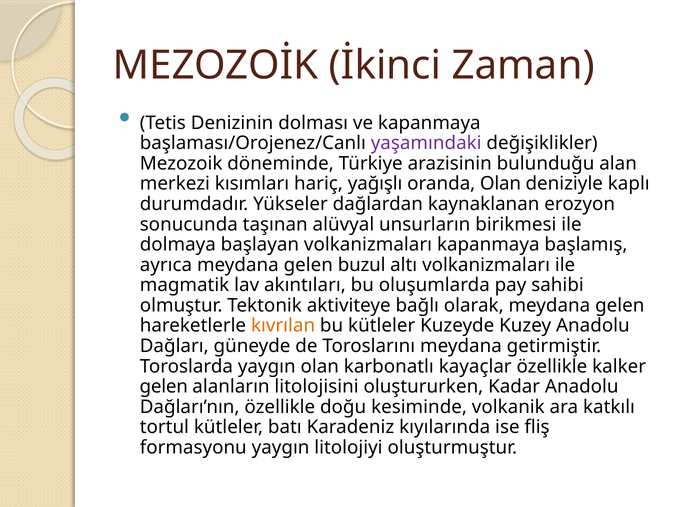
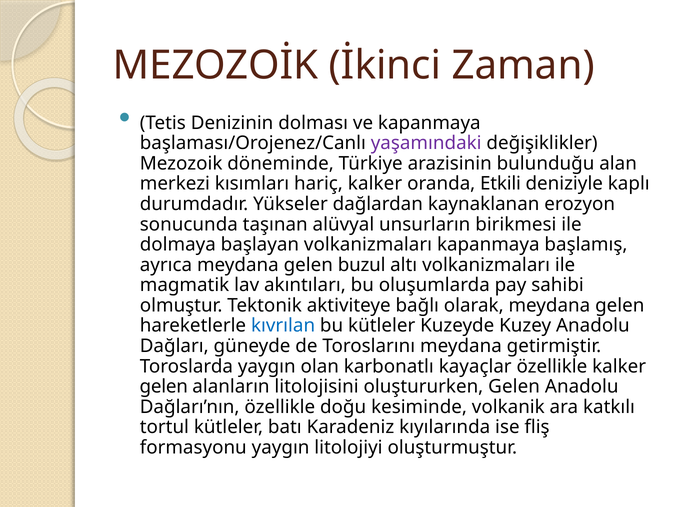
hariç yağışlı: yağışlı -> kalker (375, 184)
oranda Olan: Olan -> Etkili (501, 184)
kıvrılan colour: orange -> blue (283, 326)
oluştururken Kadar: Kadar -> Gelen (514, 387)
